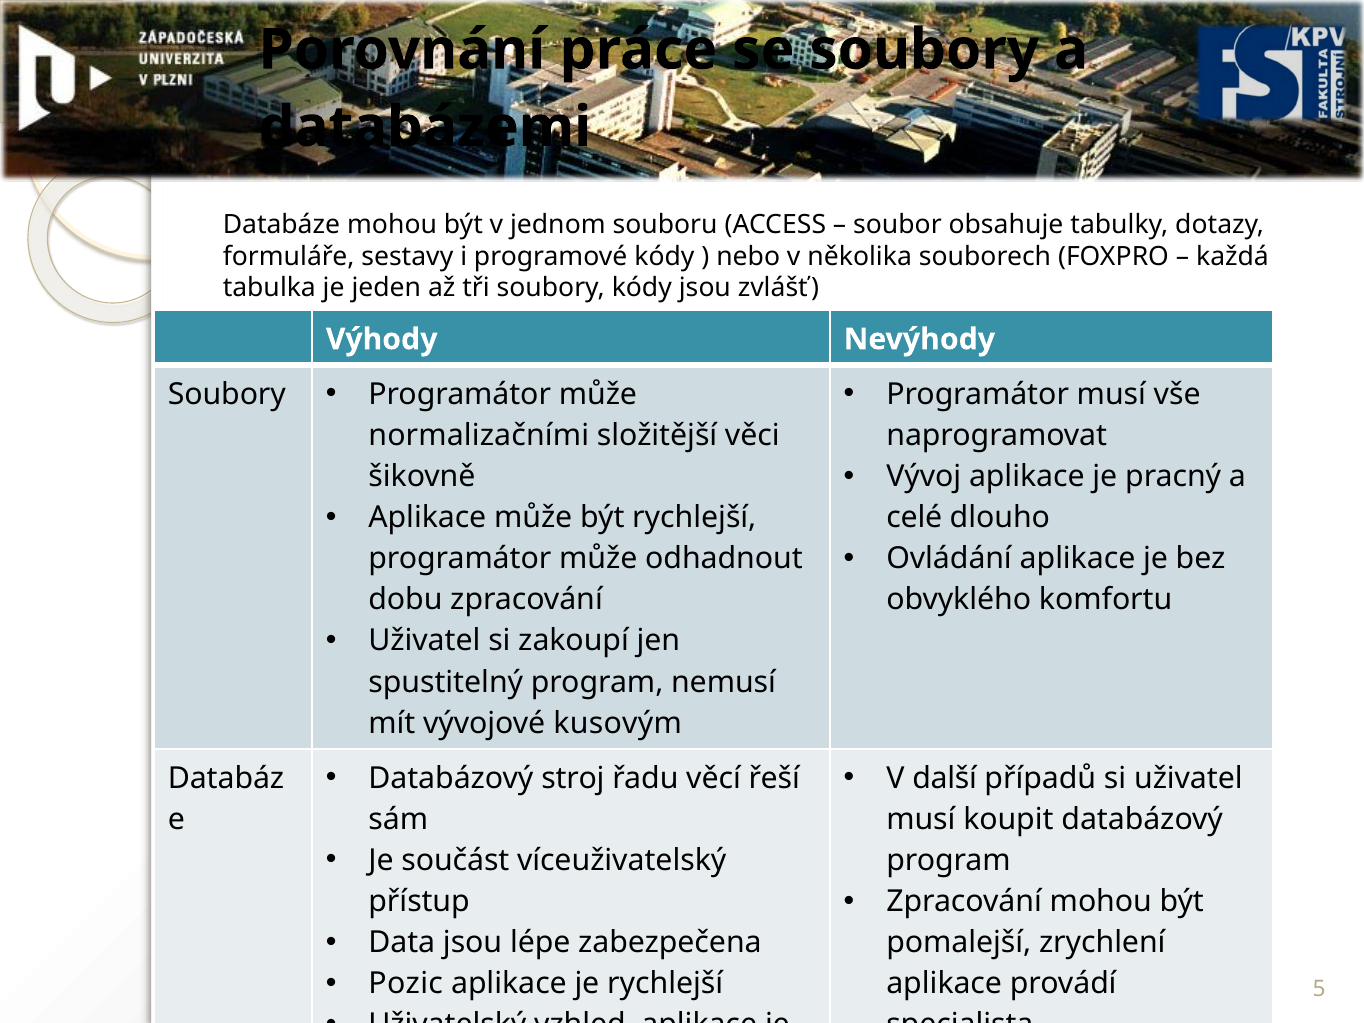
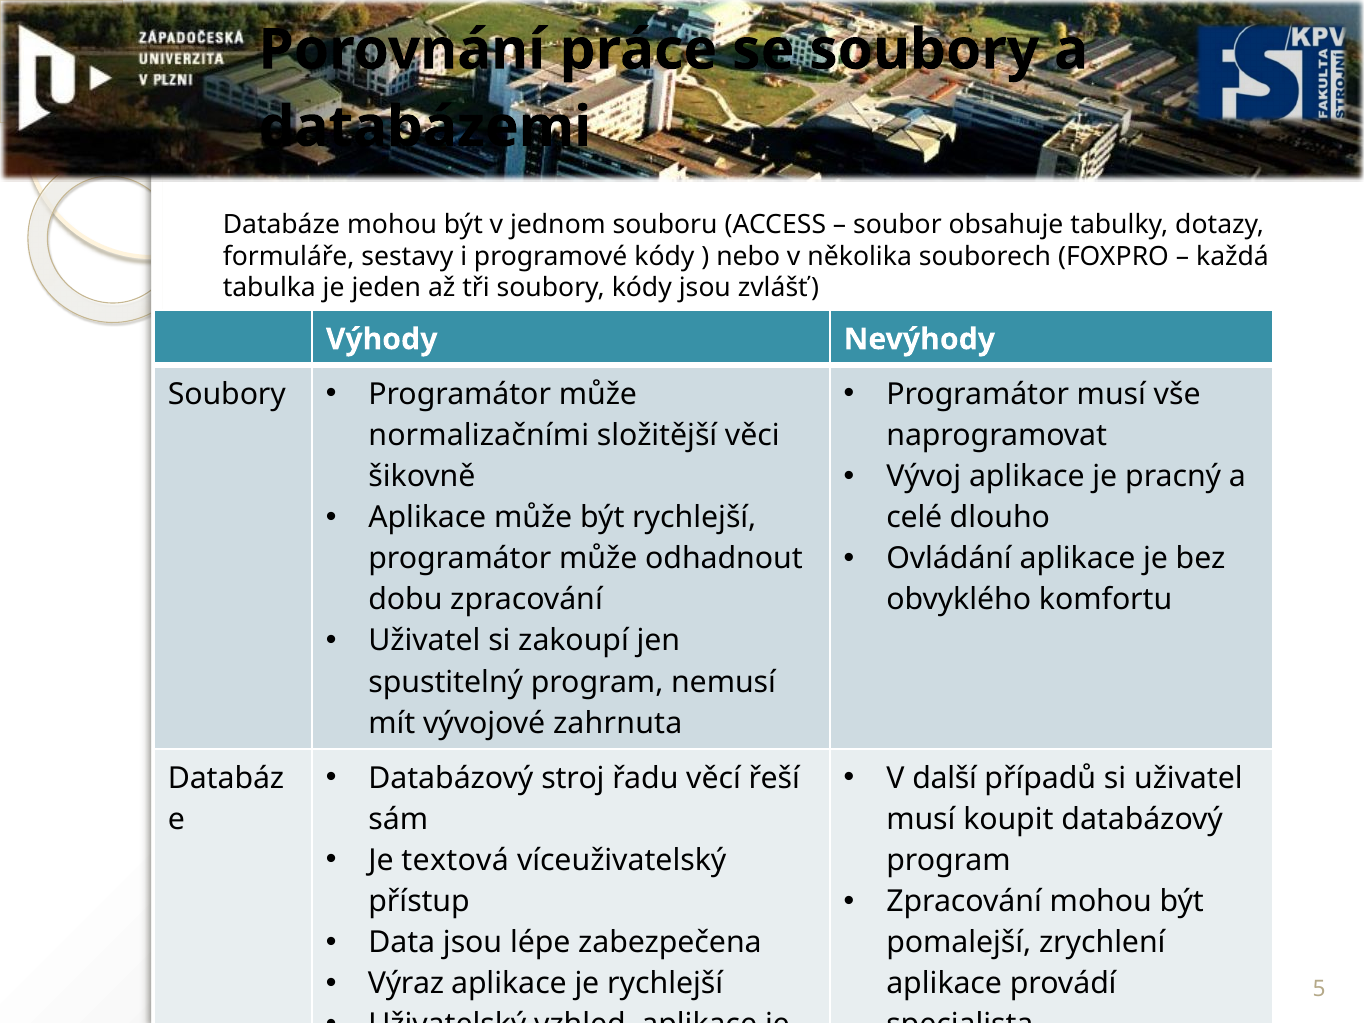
kusovým: kusovým -> zahrnuta (618, 723)
součást: součást -> textová (455, 860)
Pozic: Pozic -> Výraz (406, 984)
